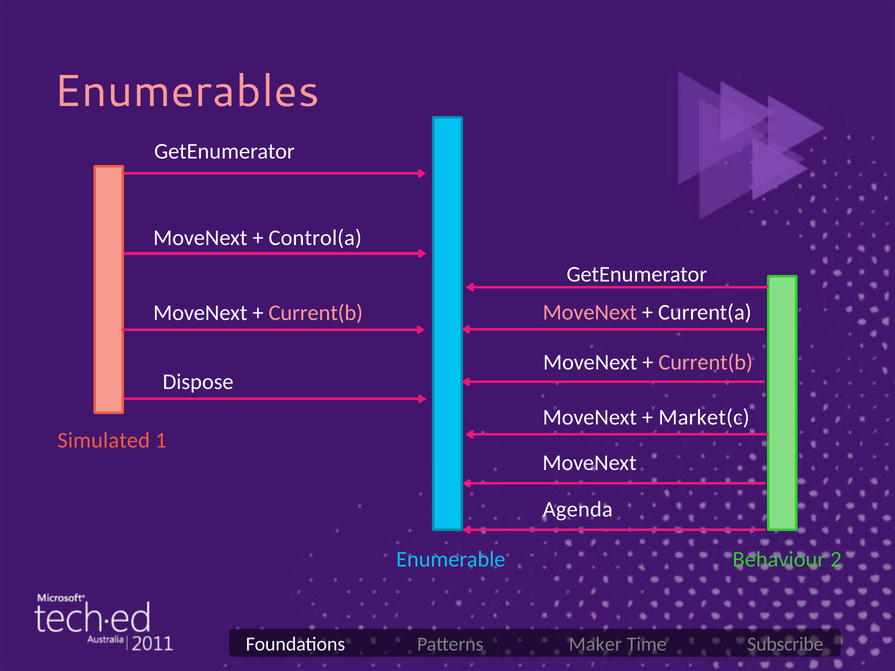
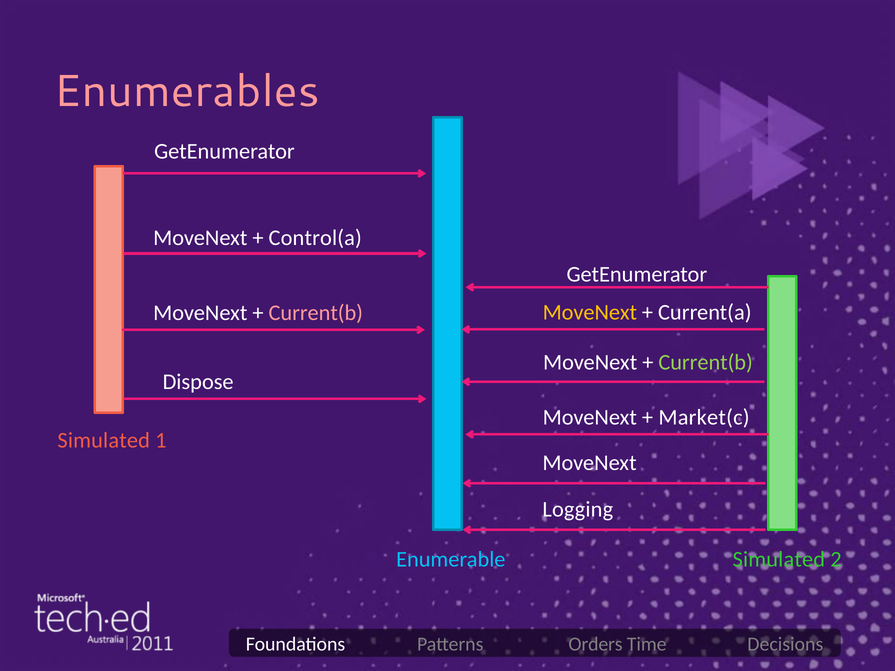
MoveNext colour: pink -> yellow (590, 312)
Current(b colour: pink -> light green (706, 363)
Agenda: Agenda -> Logging (578, 509)
Behaviour: Behaviour -> Simulated (779, 559)
Maker: Maker -> Orders (596, 644)
Subscribe: Subscribe -> Decisions (785, 644)
